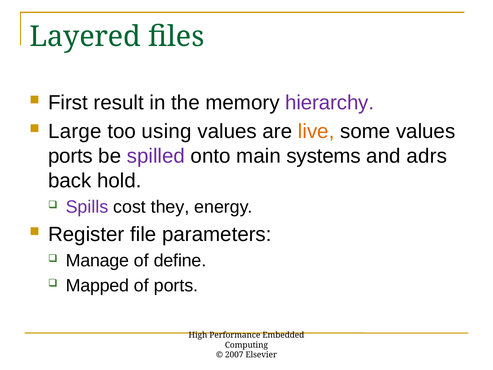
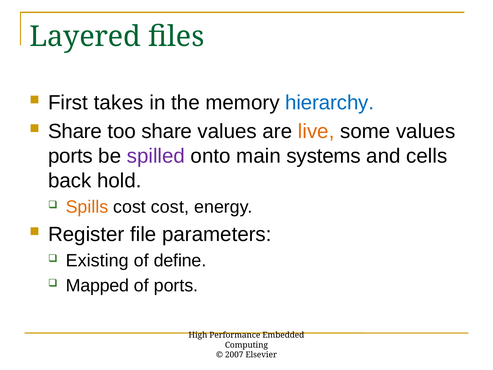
result: result -> takes (119, 102)
hierarchy colour: purple -> blue (330, 102)
Large: Large -> Share (75, 131)
too using: using -> share (167, 131)
adrs: adrs -> cells (427, 156)
Spills colour: purple -> orange (87, 207)
cost they: they -> cost (170, 207)
Manage: Manage -> Existing (97, 261)
